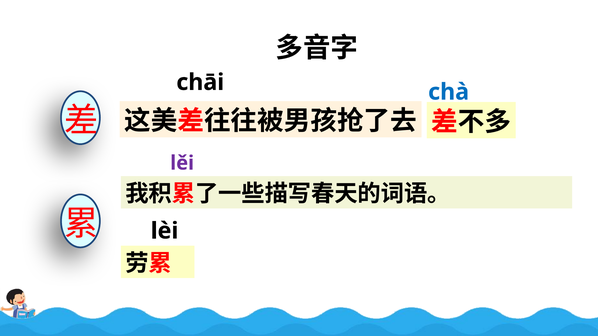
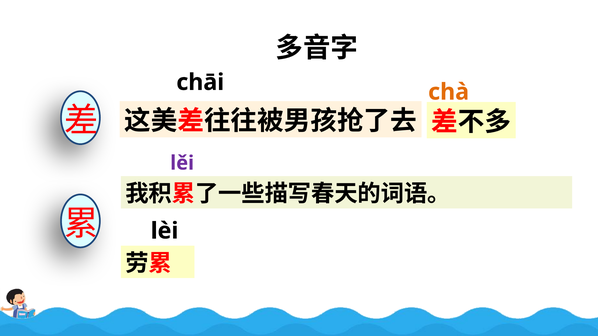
chà colour: blue -> orange (449, 92)
